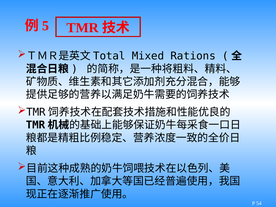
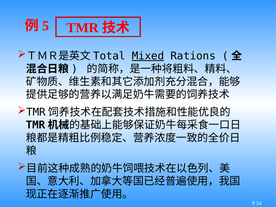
Mixed underline: none -> present (148, 56)
